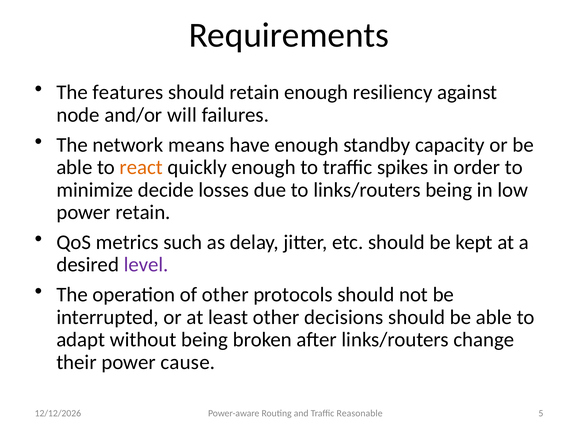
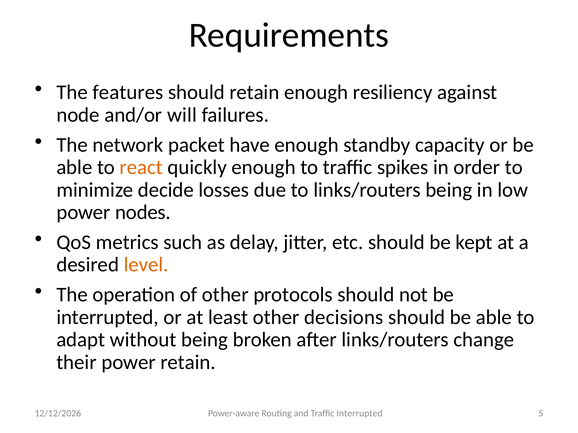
means: means -> packet (196, 145)
power retain: retain -> nodes (143, 213)
level colour: purple -> orange (146, 265)
power cause: cause -> retain (188, 363)
Traffic Reasonable: Reasonable -> Interrupted (360, 414)
